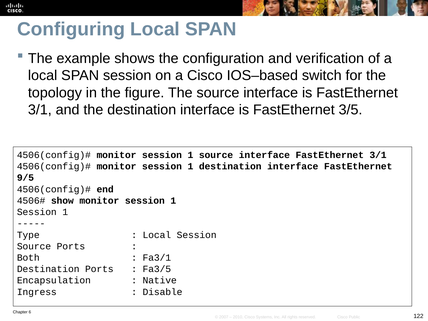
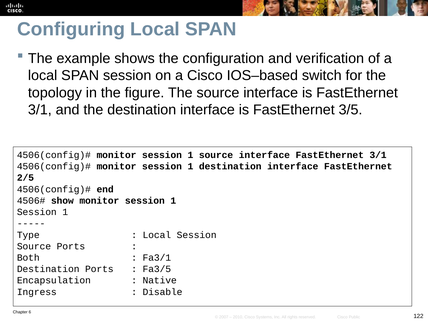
9/5: 9/5 -> 2/5 (25, 178)
